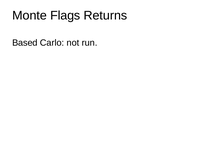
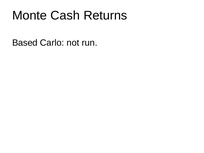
Flags: Flags -> Cash (65, 15)
